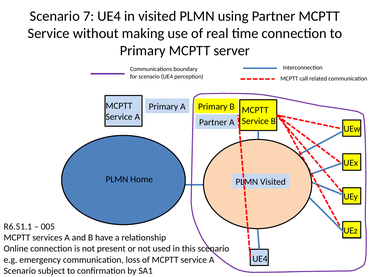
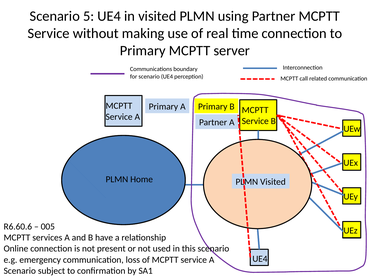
7: 7 -> 5 (89, 16)
R6.51.1: R6.51.1 -> R6.60.6 (18, 227)
